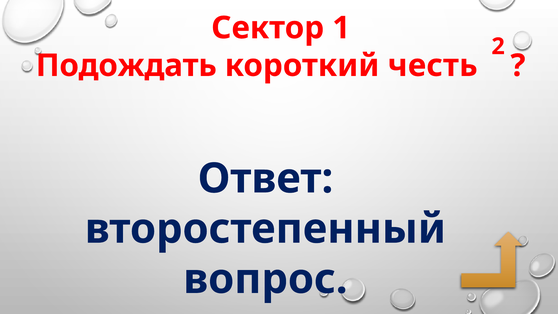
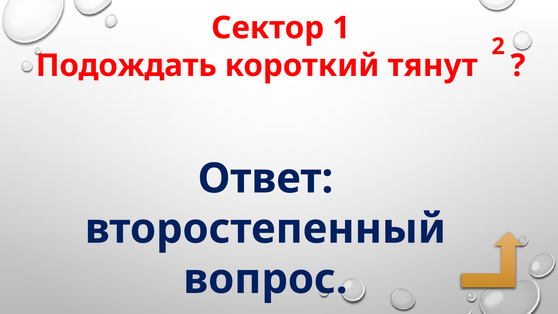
честь: честь -> тянут (433, 66)
